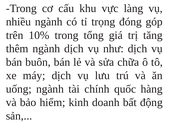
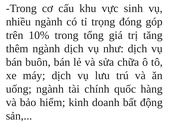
làng: làng -> sinh (133, 8)
